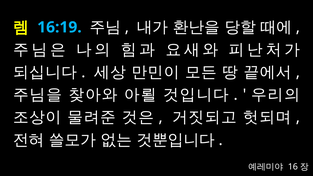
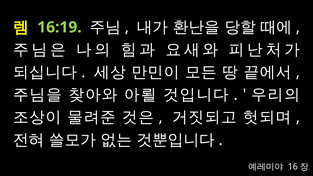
16:19 colour: light blue -> light green (59, 27)
